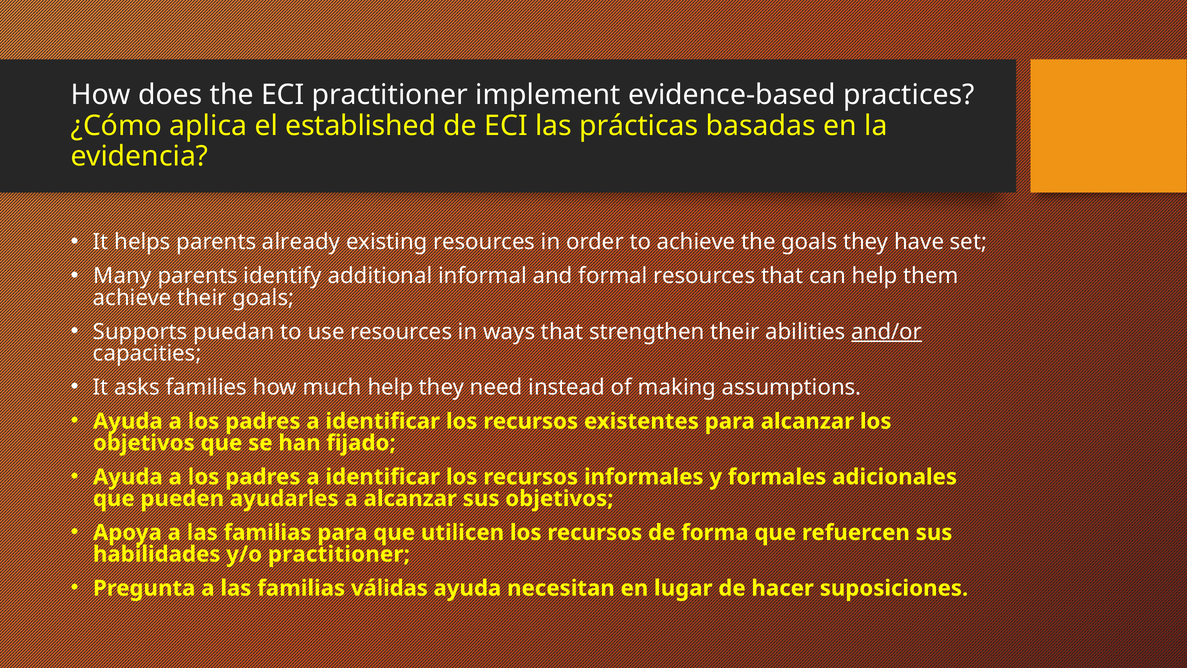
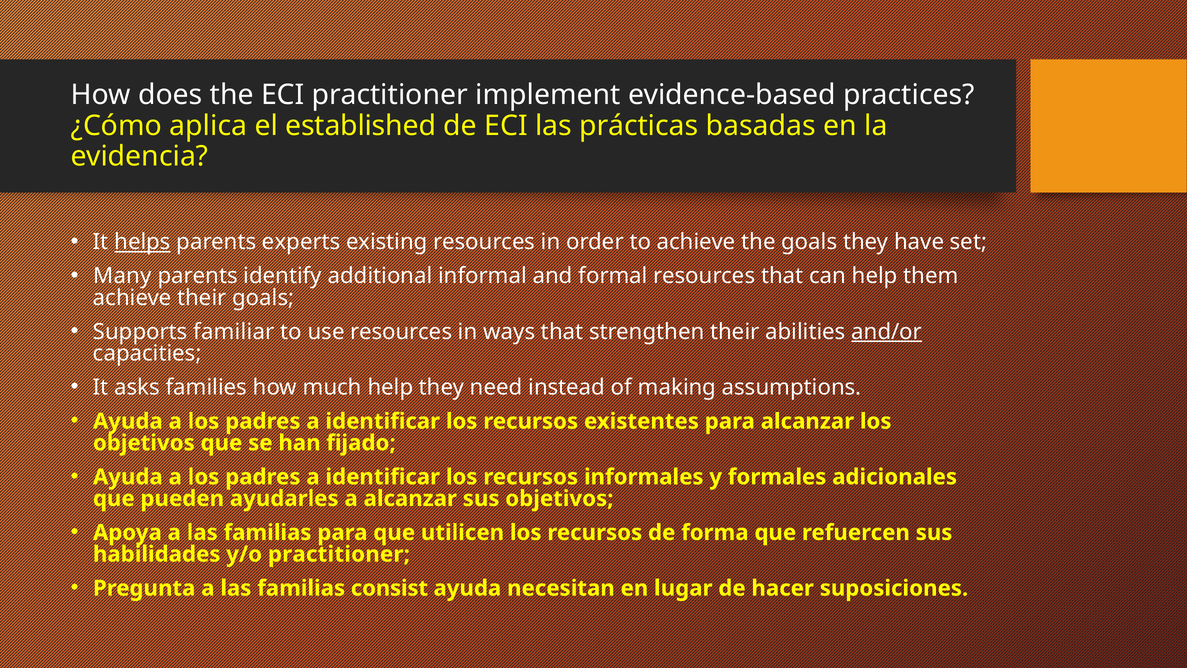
helps underline: none -> present (142, 242)
already: already -> experts (301, 242)
puedan: puedan -> familiar (234, 332)
válidas: válidas -> consist (389, 588)
